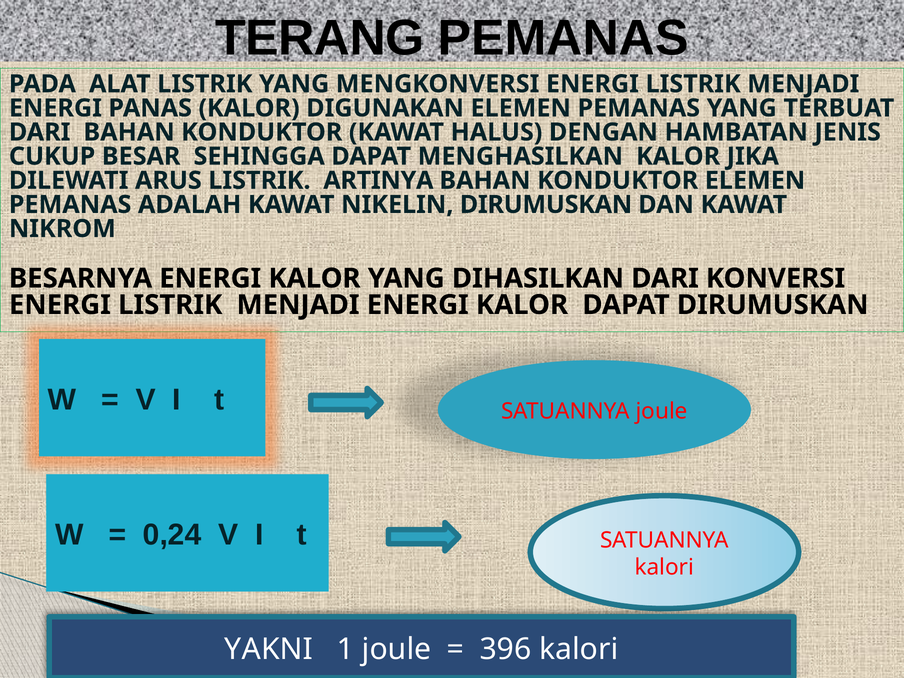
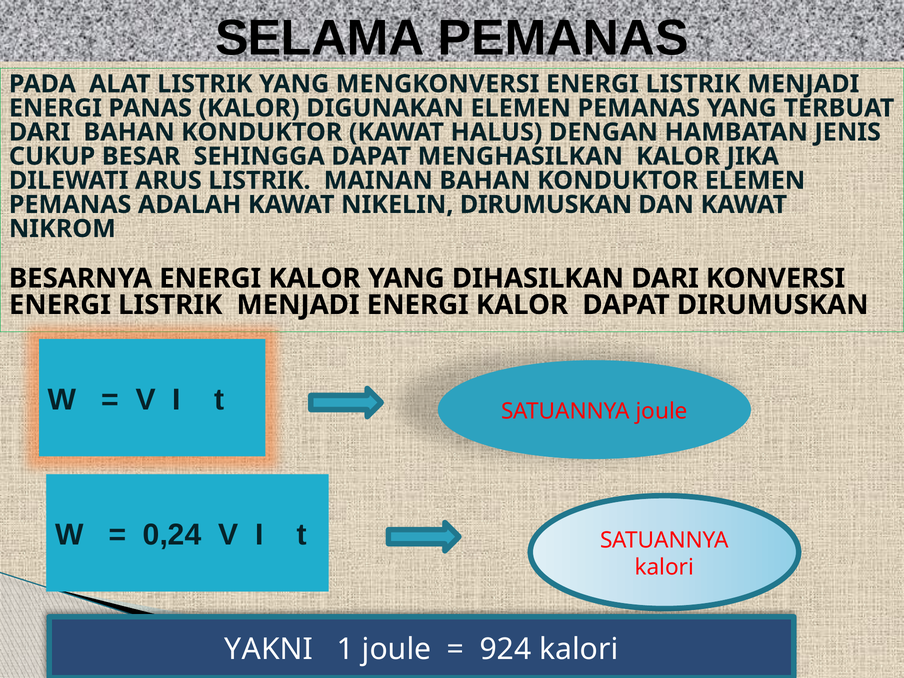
TERANG: TERANG -> SELAMA (320, 38)
ARTINYA: ARTINYA -> MAINAN (378, 180)
396: 396 -> 924 (506, 649)
